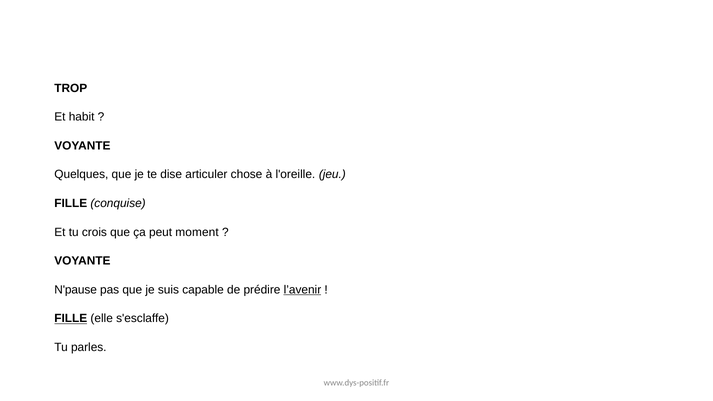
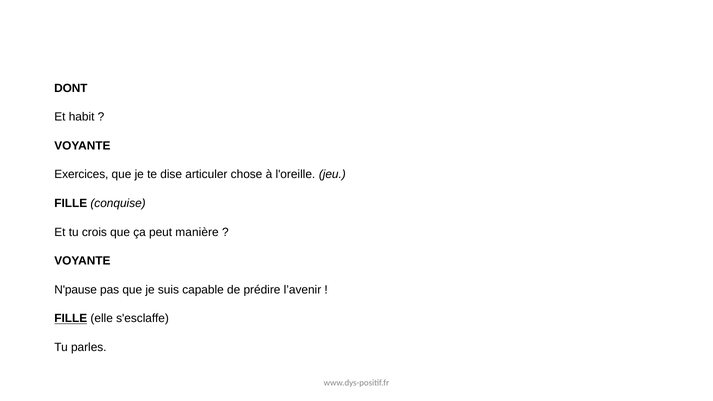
TROP: TROP -> DONT (71, 88)
Quelques: Quelques -> Exercices (81, 175)
moment: moment -> manière (197, 232)
l’avenir underline: present -> none (302, 290)
